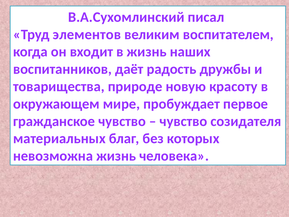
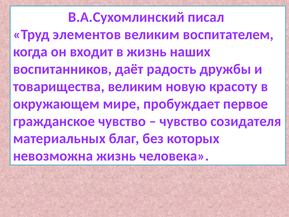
товарищества природе: природе -> великим (135, 86)
